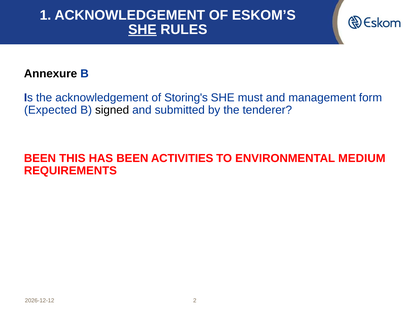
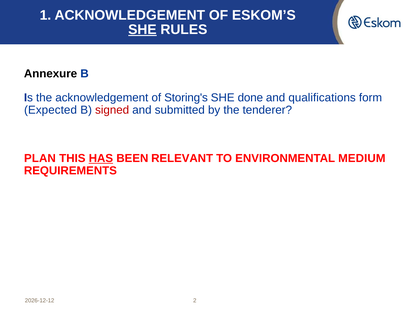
must: must -> done (250, 97)
management: management -> qualifications (322, 97)
signed colour: black -> red (112, 110)
BEEN: BEEN -> PLAN (40, 158)
HAS underline: none -> present (101, 158)
ACTIVITIES: ACTIVITIES -> RELEVANT (182, 158)
